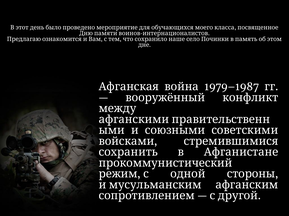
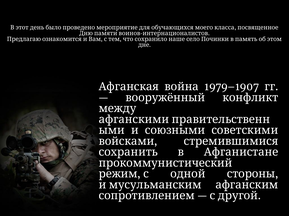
1979–1987: 1979–1987 -> 1979–1907 (232, 87)
